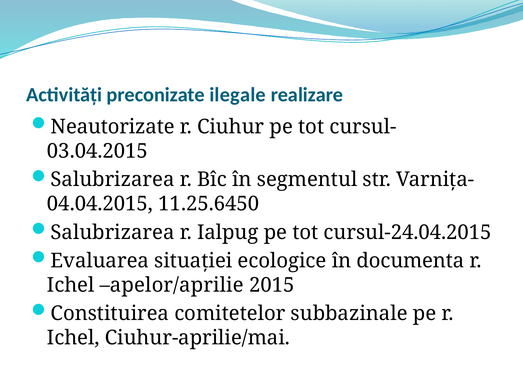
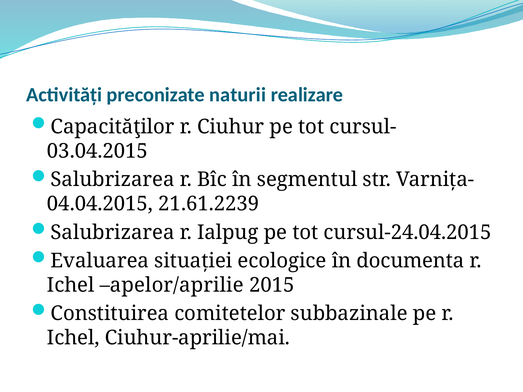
ilegale: ilegale -> naturii (238, 95)
Neautorizate: Neautorizate -> Capacităţilor (113, 127)
11.25.6450: 11.25.6450 -> 21.61.2239 (209, 204)
